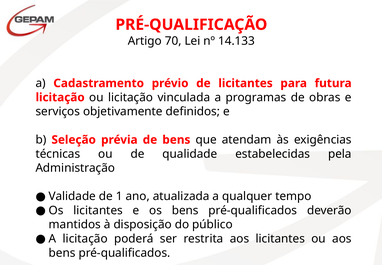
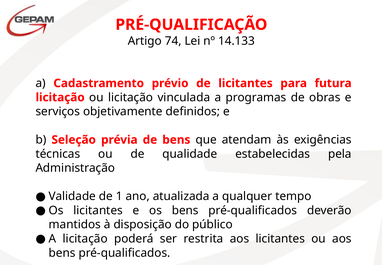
70: 70 -> 74 (173, 41)
